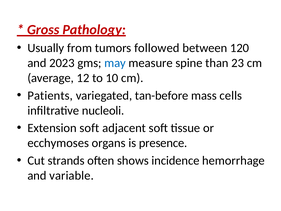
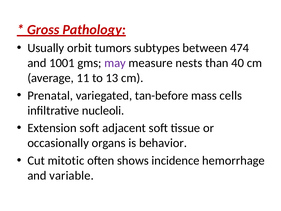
from: from -> orbit (80, 48)
followed: followed -> subtypes (157, 48)
120: 120 -> 474 (240, 48)
2023: 2023 -> 1001 (62, 63)
may colour: blue -> purple (115, 63)
spine: spine -> nests (189, 63)
23: 23 -> 40 (238, 63)
12: 12 -> 11 (83, 78)
10: 10 -> 13 (112, 78)
Patients: Patients -> Prenatal (50, 95)
ecchymoses: ecchymoses -> occasionally (58, 143)
presence: presence -> behavior (163, 143)
strands: strands -> mitotic (66, 160)
